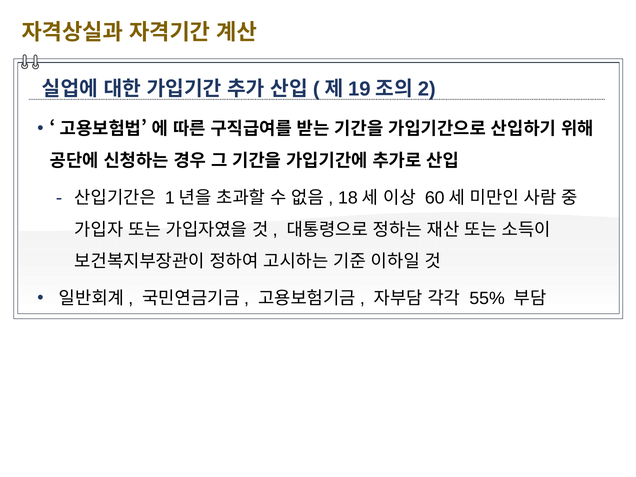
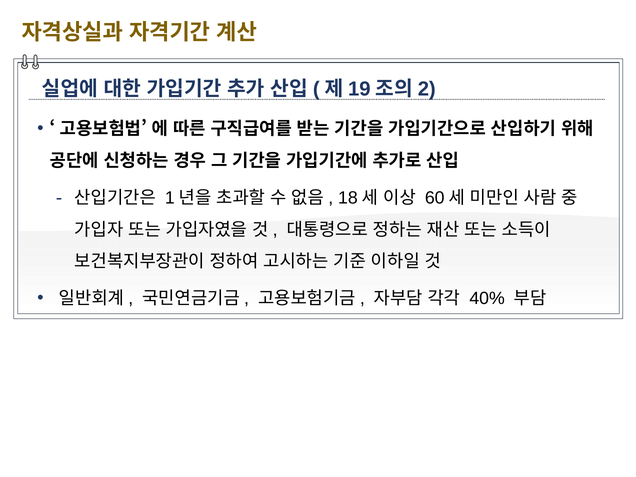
55%: 55% -> 40% (487, 299)
